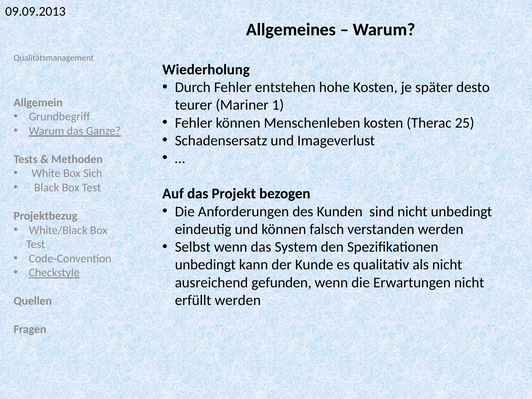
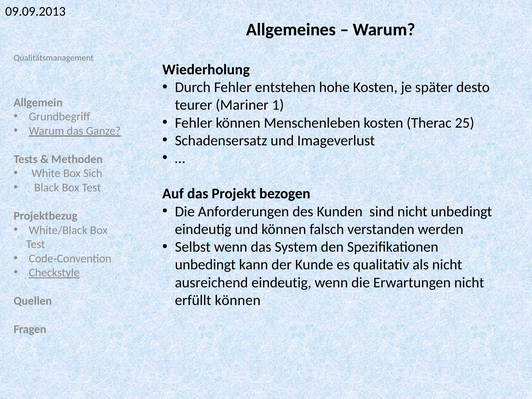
ausreichend gefunden: gefunden -> eindeutig (281, 282)
erfüllt werden: werden -> können (238, 300)
